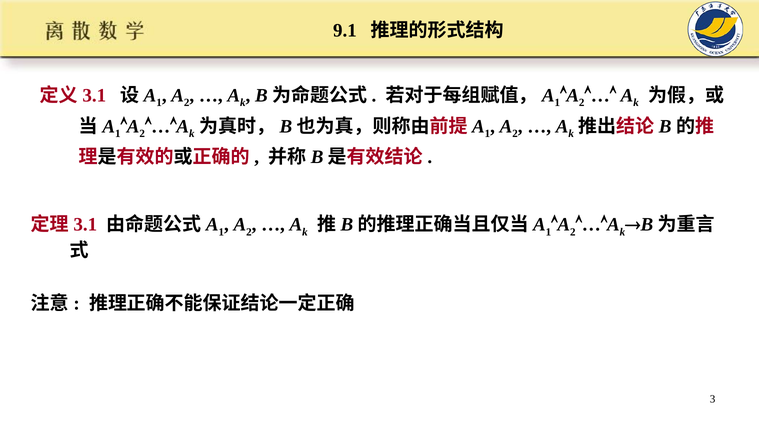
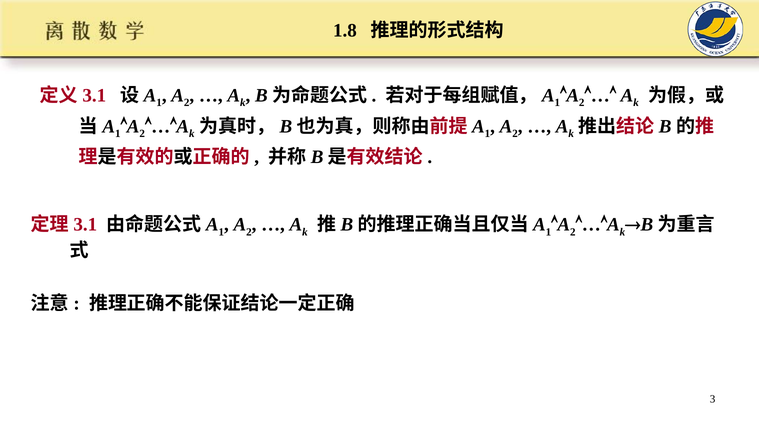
9.1: 9.1 -> 1.8 (345, 31)
